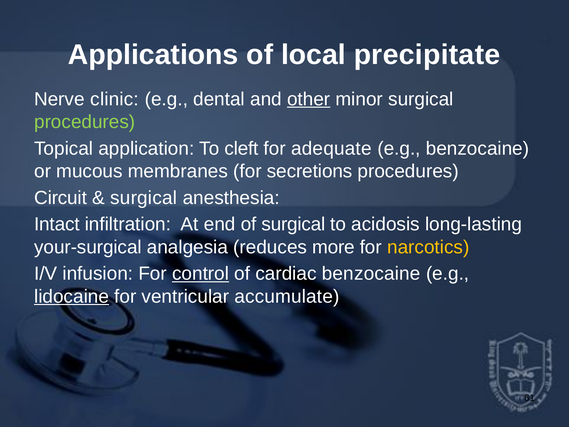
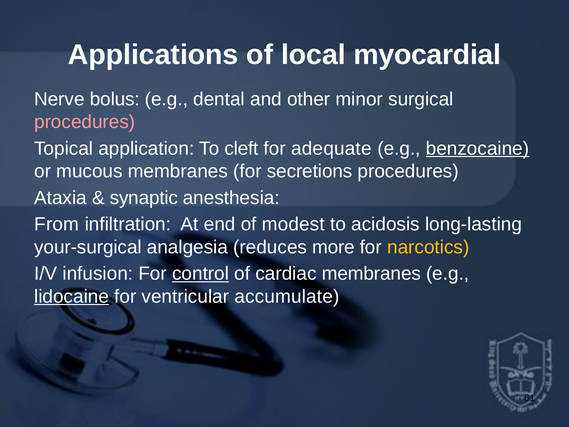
precipitate: precipitate -> myocardial (427, 55)
clinic: clinic -> bolus (115, 99)
other underline: present -> none (309, 99)
procedures colour: light green -> pink (85, 122)
benzocaine underline: none -> present (478, 148)
Circuit: Circuit -> Ataxia (60, 198)
surgical: surgical -> synaptic (144, 198)
Intact: Intact -> From (57, 224)
of surgical: surgical -> modest (293, 224)
cardiac benzocaine: benzocaine -> membranes (371, 273)
